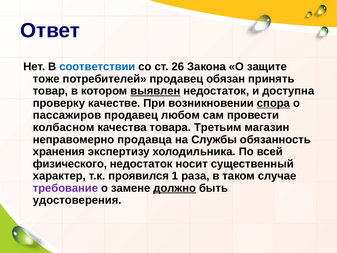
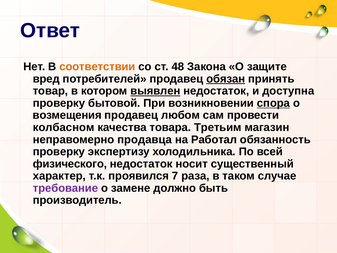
соответствии colour: blue -> orange (97, 67)
26: 26 -> 48 (178, 67)
тоже: тоже -> вред (46, 79)
обязан underline: none -> present (226, 79)
качестве: качестве -> бытовой (114, 103)
пассажиров: пассажиров -> возмещения (67, 115)
Службы: Службы -> Работал (214, 139)
хранения: хранения -> проверку (59, 152)
1: 1 -> 7 (175, 176)
должно underline: present -> none (175, 188)
удостоверения: удостоверения -> производитель (77, 200)
